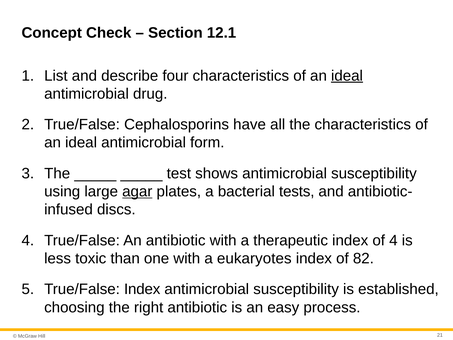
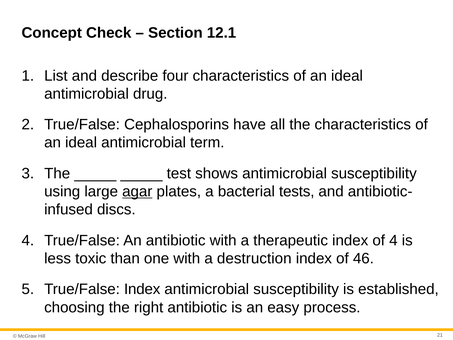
ideal underline: present -> none (347, 76)
form: form -> term (207, 143)
eukaryotes: eukaryotes -> destruction (254, 258)
82: 82 -> 46 (363, 258)
